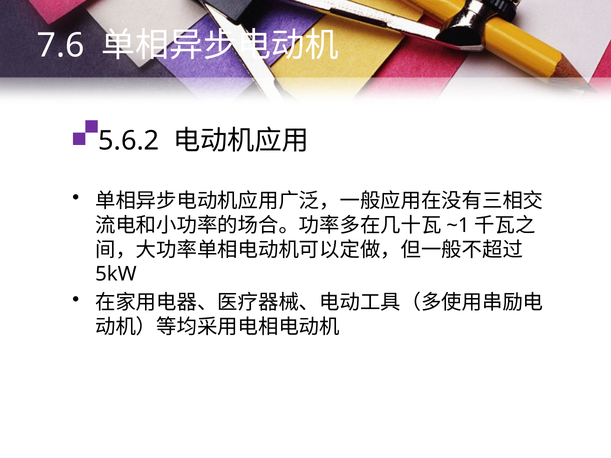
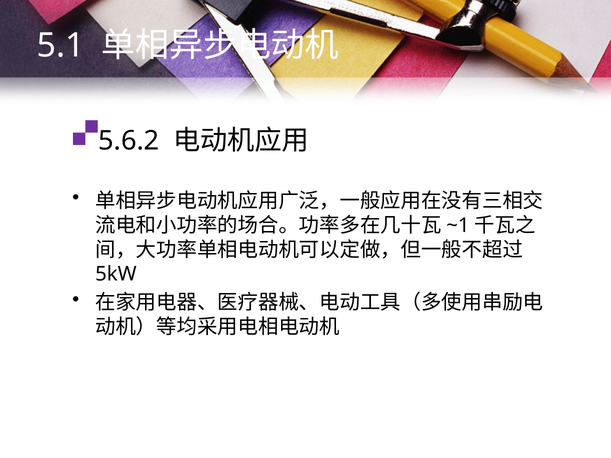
7.6: 7.6 -> 5.1 (61, 46)
